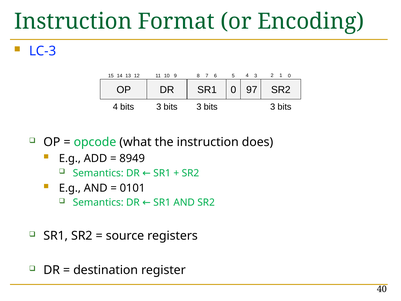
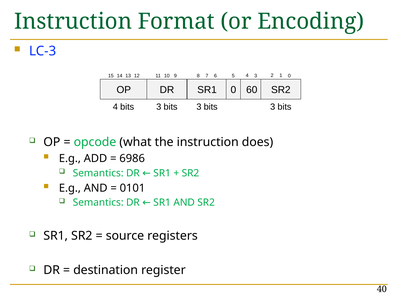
97: 97 -> 60 (252, 90)
8949: 8949 -> 6986 (132, 158)
